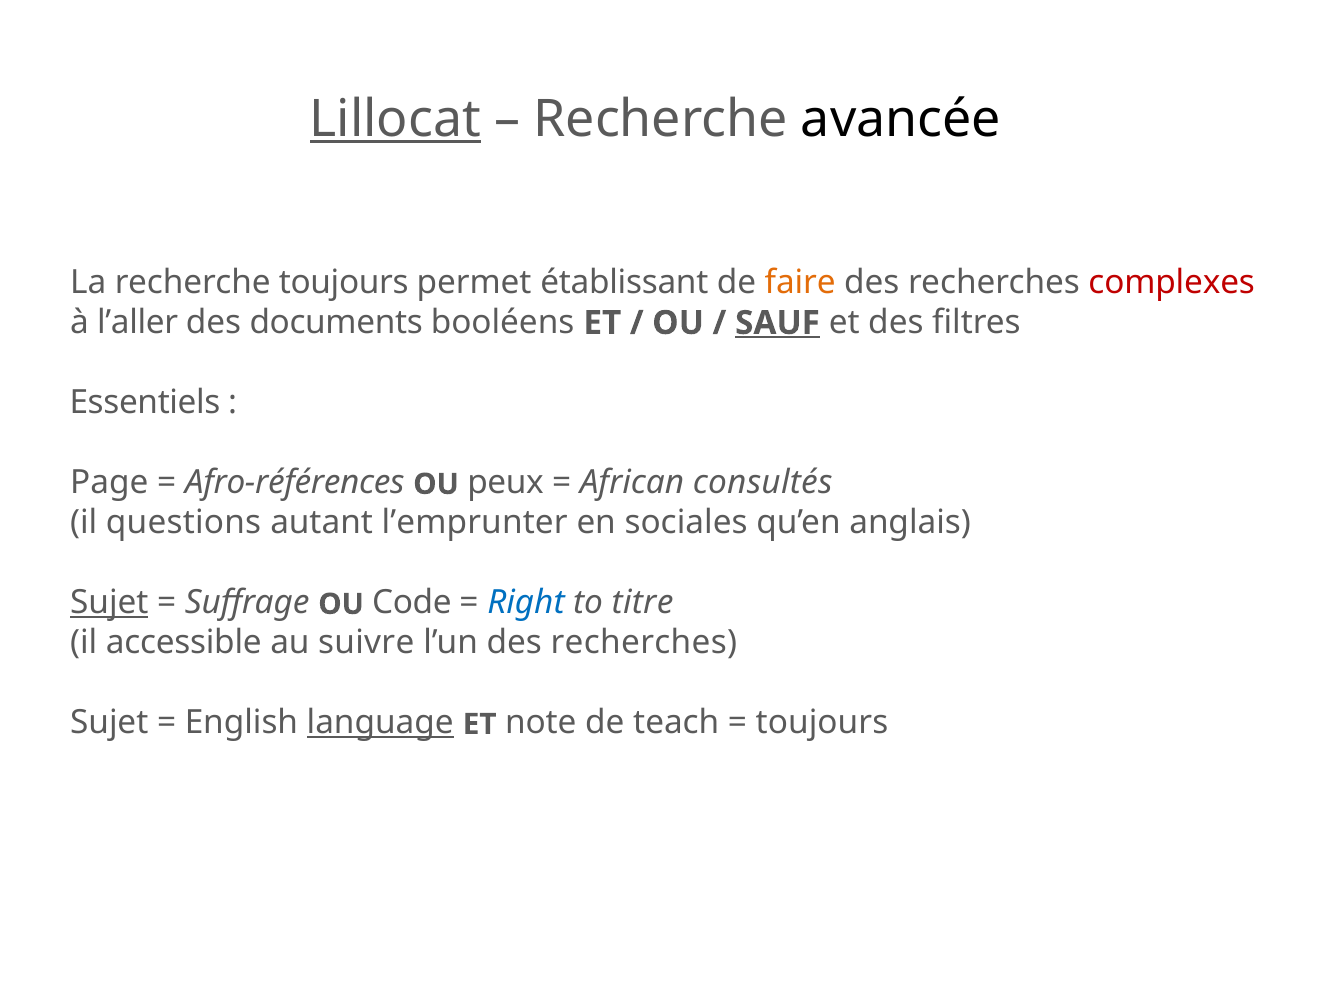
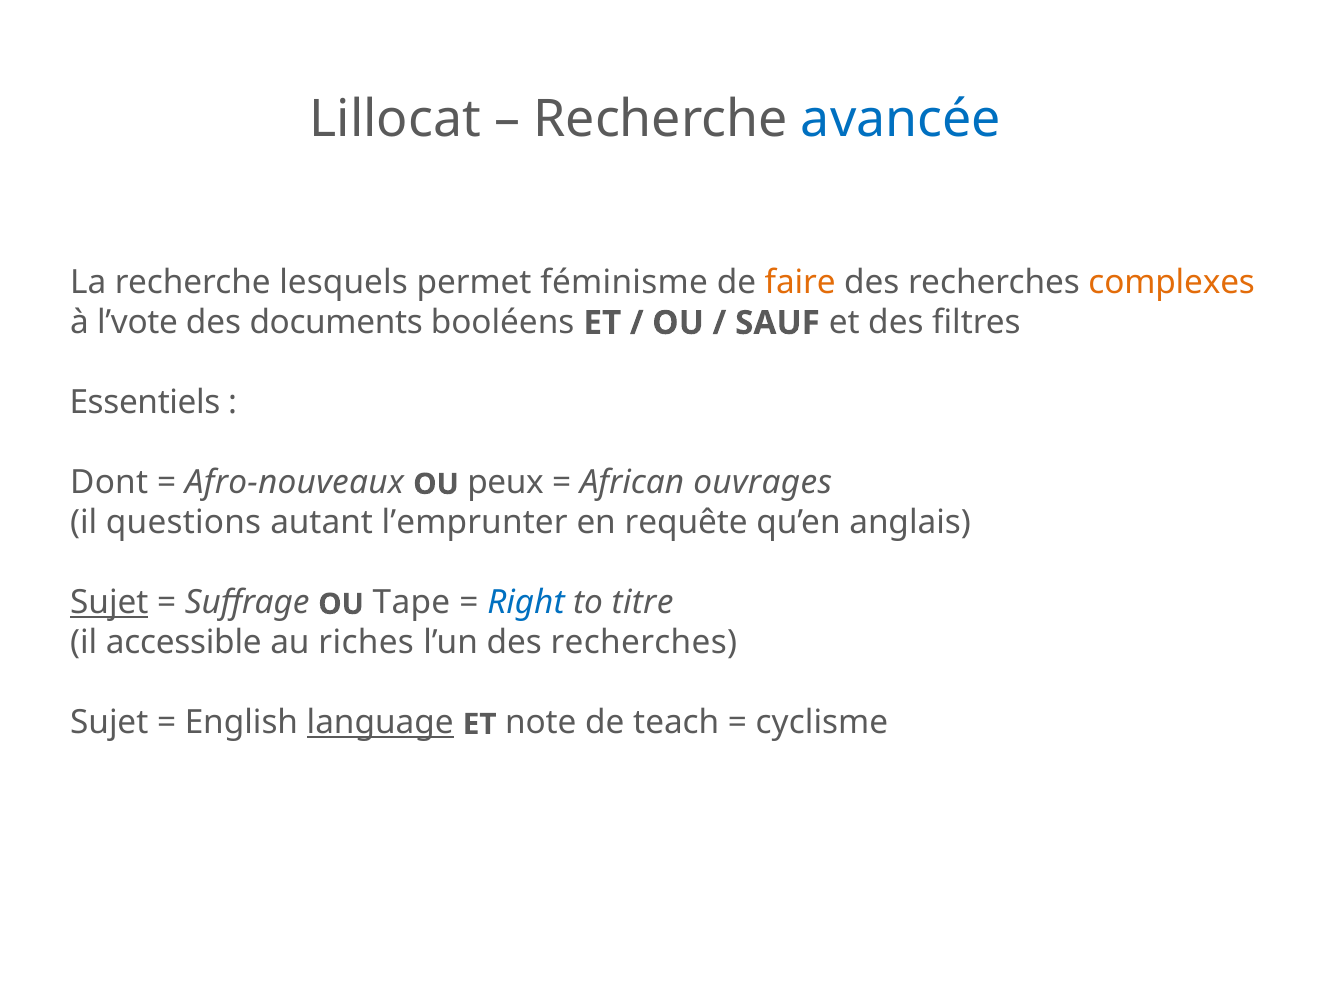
Lillocat underline: present -> none (395, 119)
avancée colour: black -> blue (901, 119)
recherche toujours: toujours -> lesquels (344, 283)
établissant: établissant -> féminisme (624, 283)
complexes colour: red -> orange (1172, 283)
l’aller: l’aller -> l’vote (138, 323)
SAUF underline: present -> none (777, 323)
Page: Page -> Dont (109, 483)
Afro-références: Afro-références -> Afro-nouveaux (294, 483)
consultés: consultés -> ouvrages (763, 483)
sociales: sociales -> requête (686, 523)
Code: Code -> Tape (411, 603)
suivre: suivre -> riches (366, 643)
toujours: toujours -> cyclisme (822, 723)
